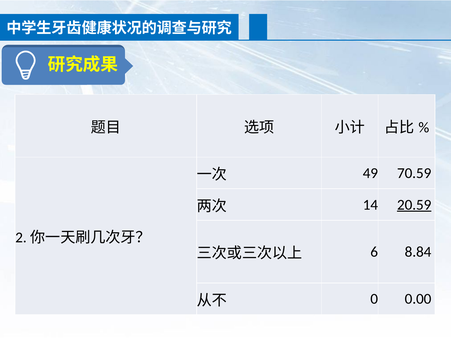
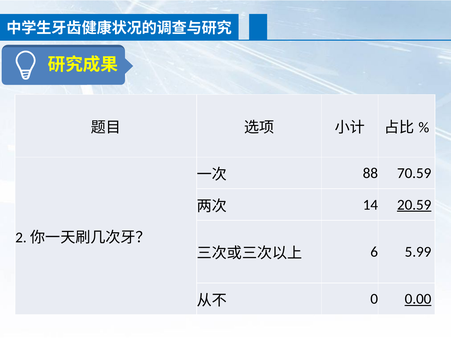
49: 49 -> 88 (370, 173)
8.84: 8.84 -> 5.99 (418, 252)
0.00 underline: none -> present (418, 299)
